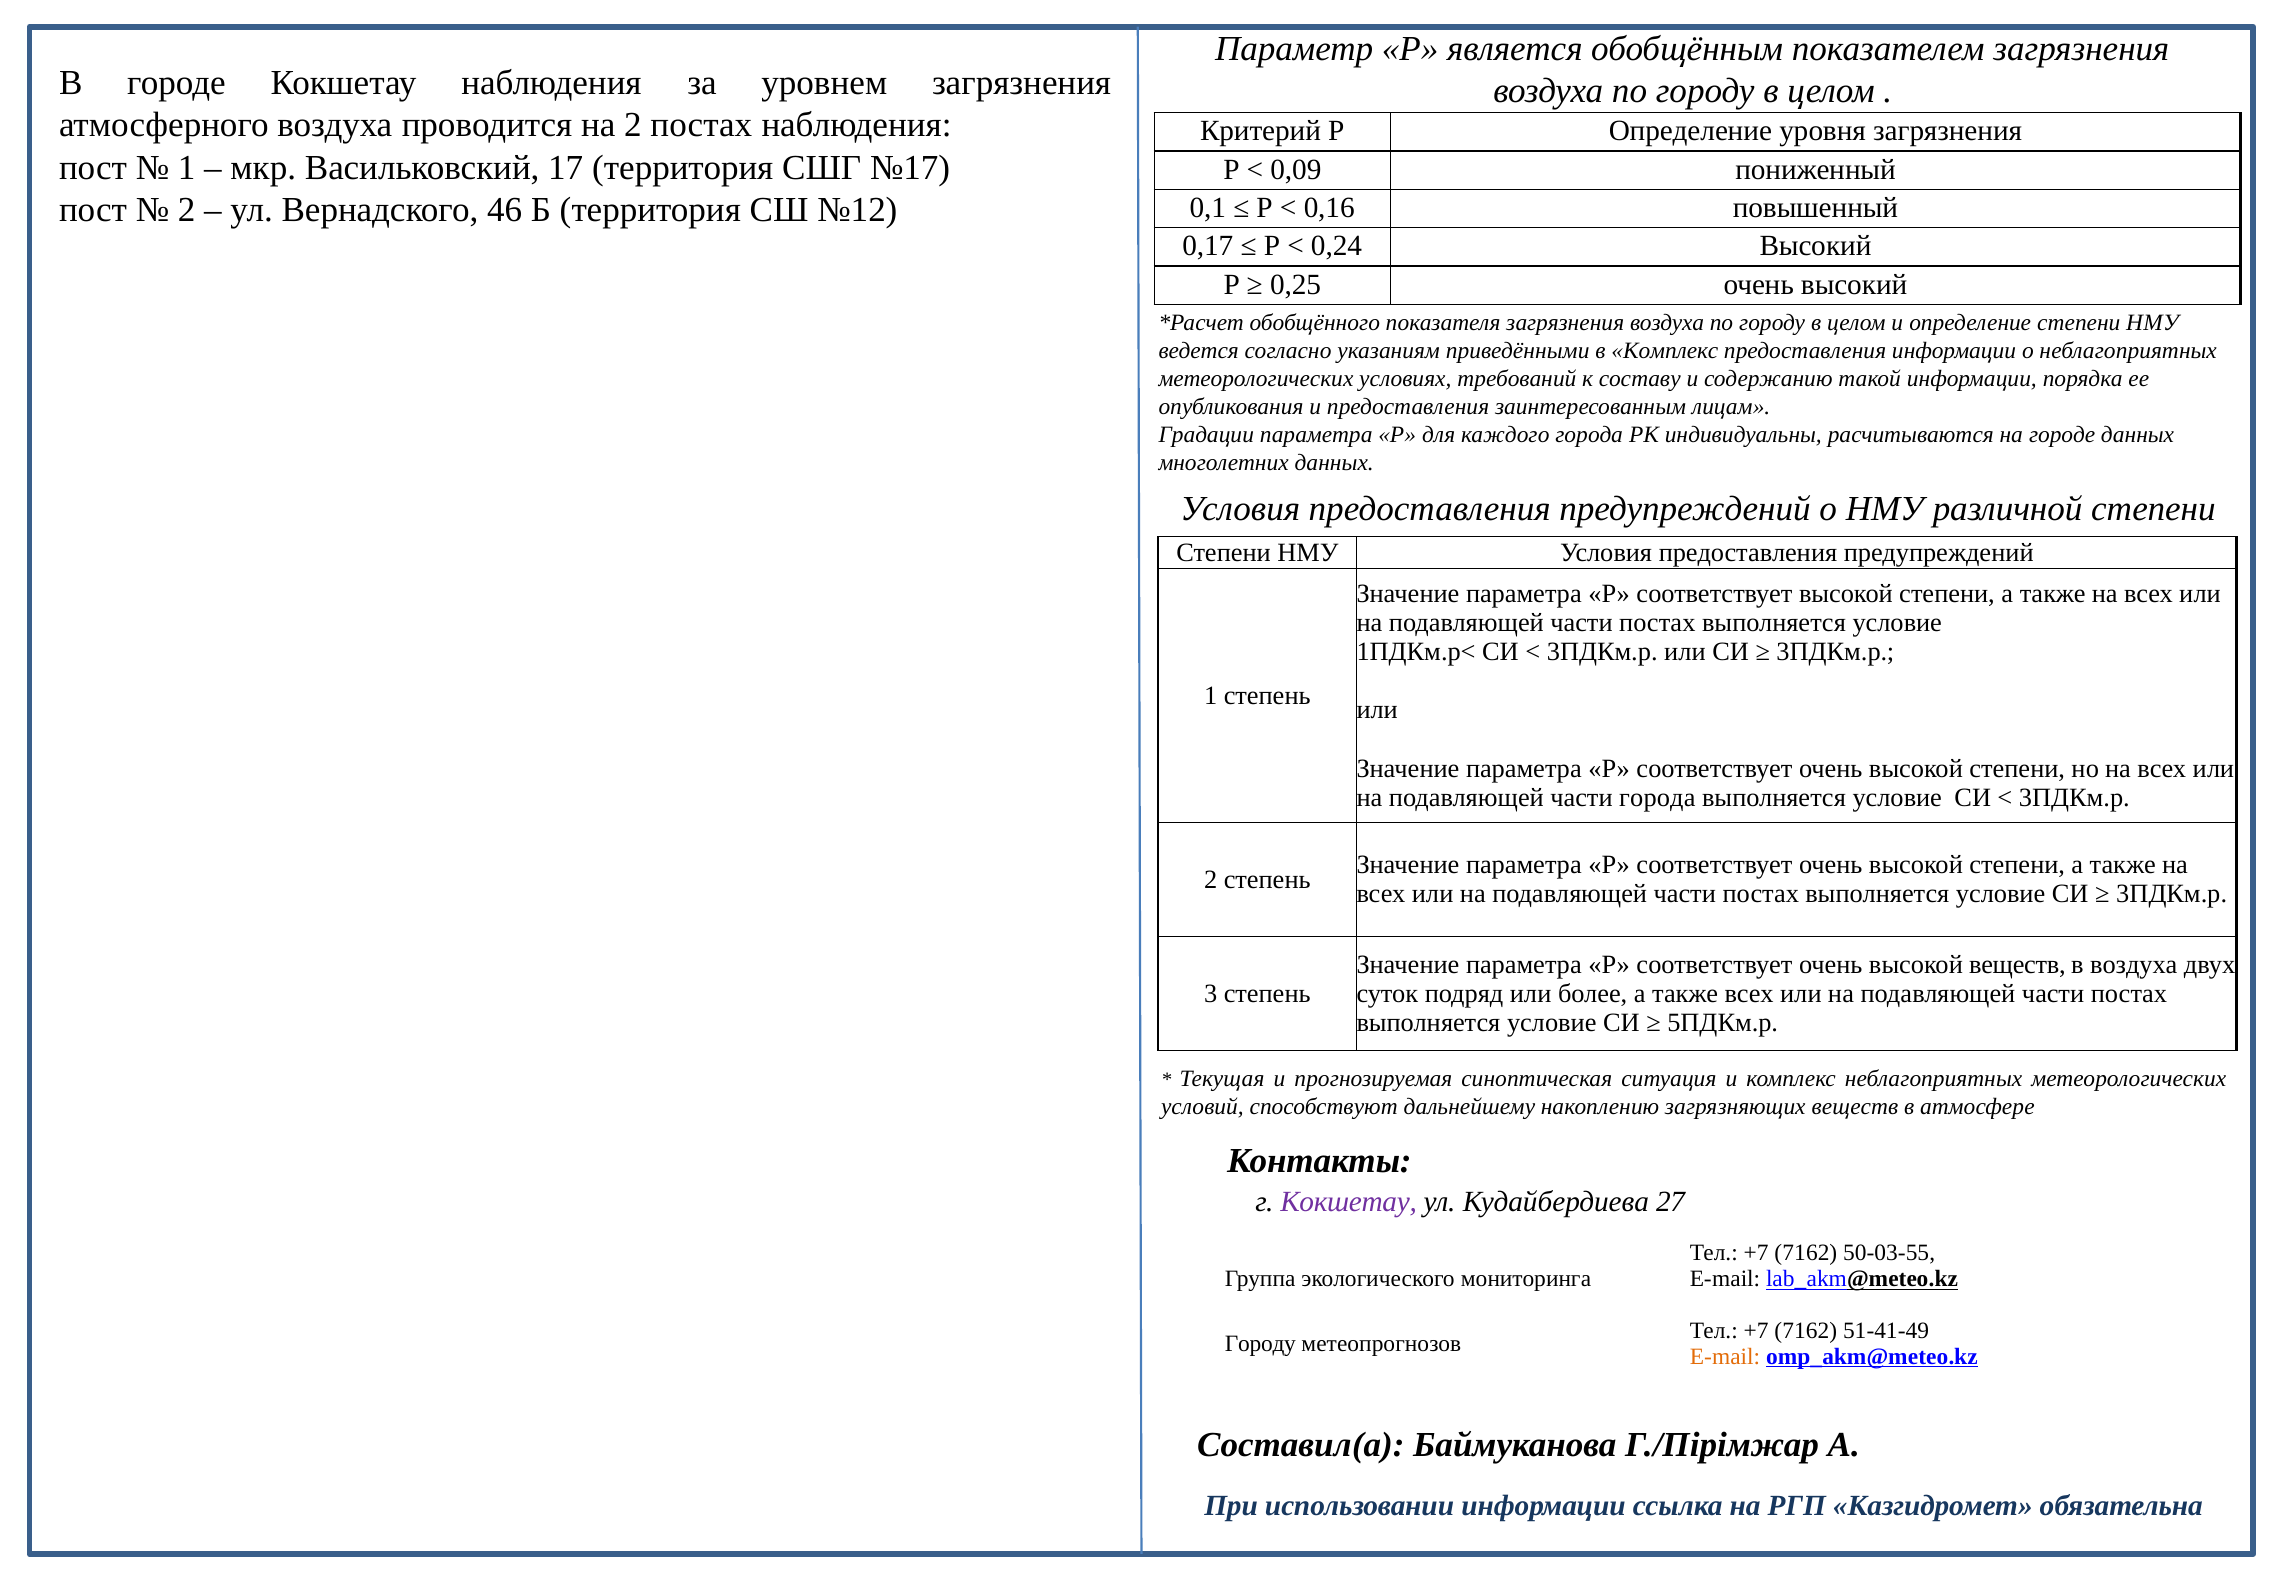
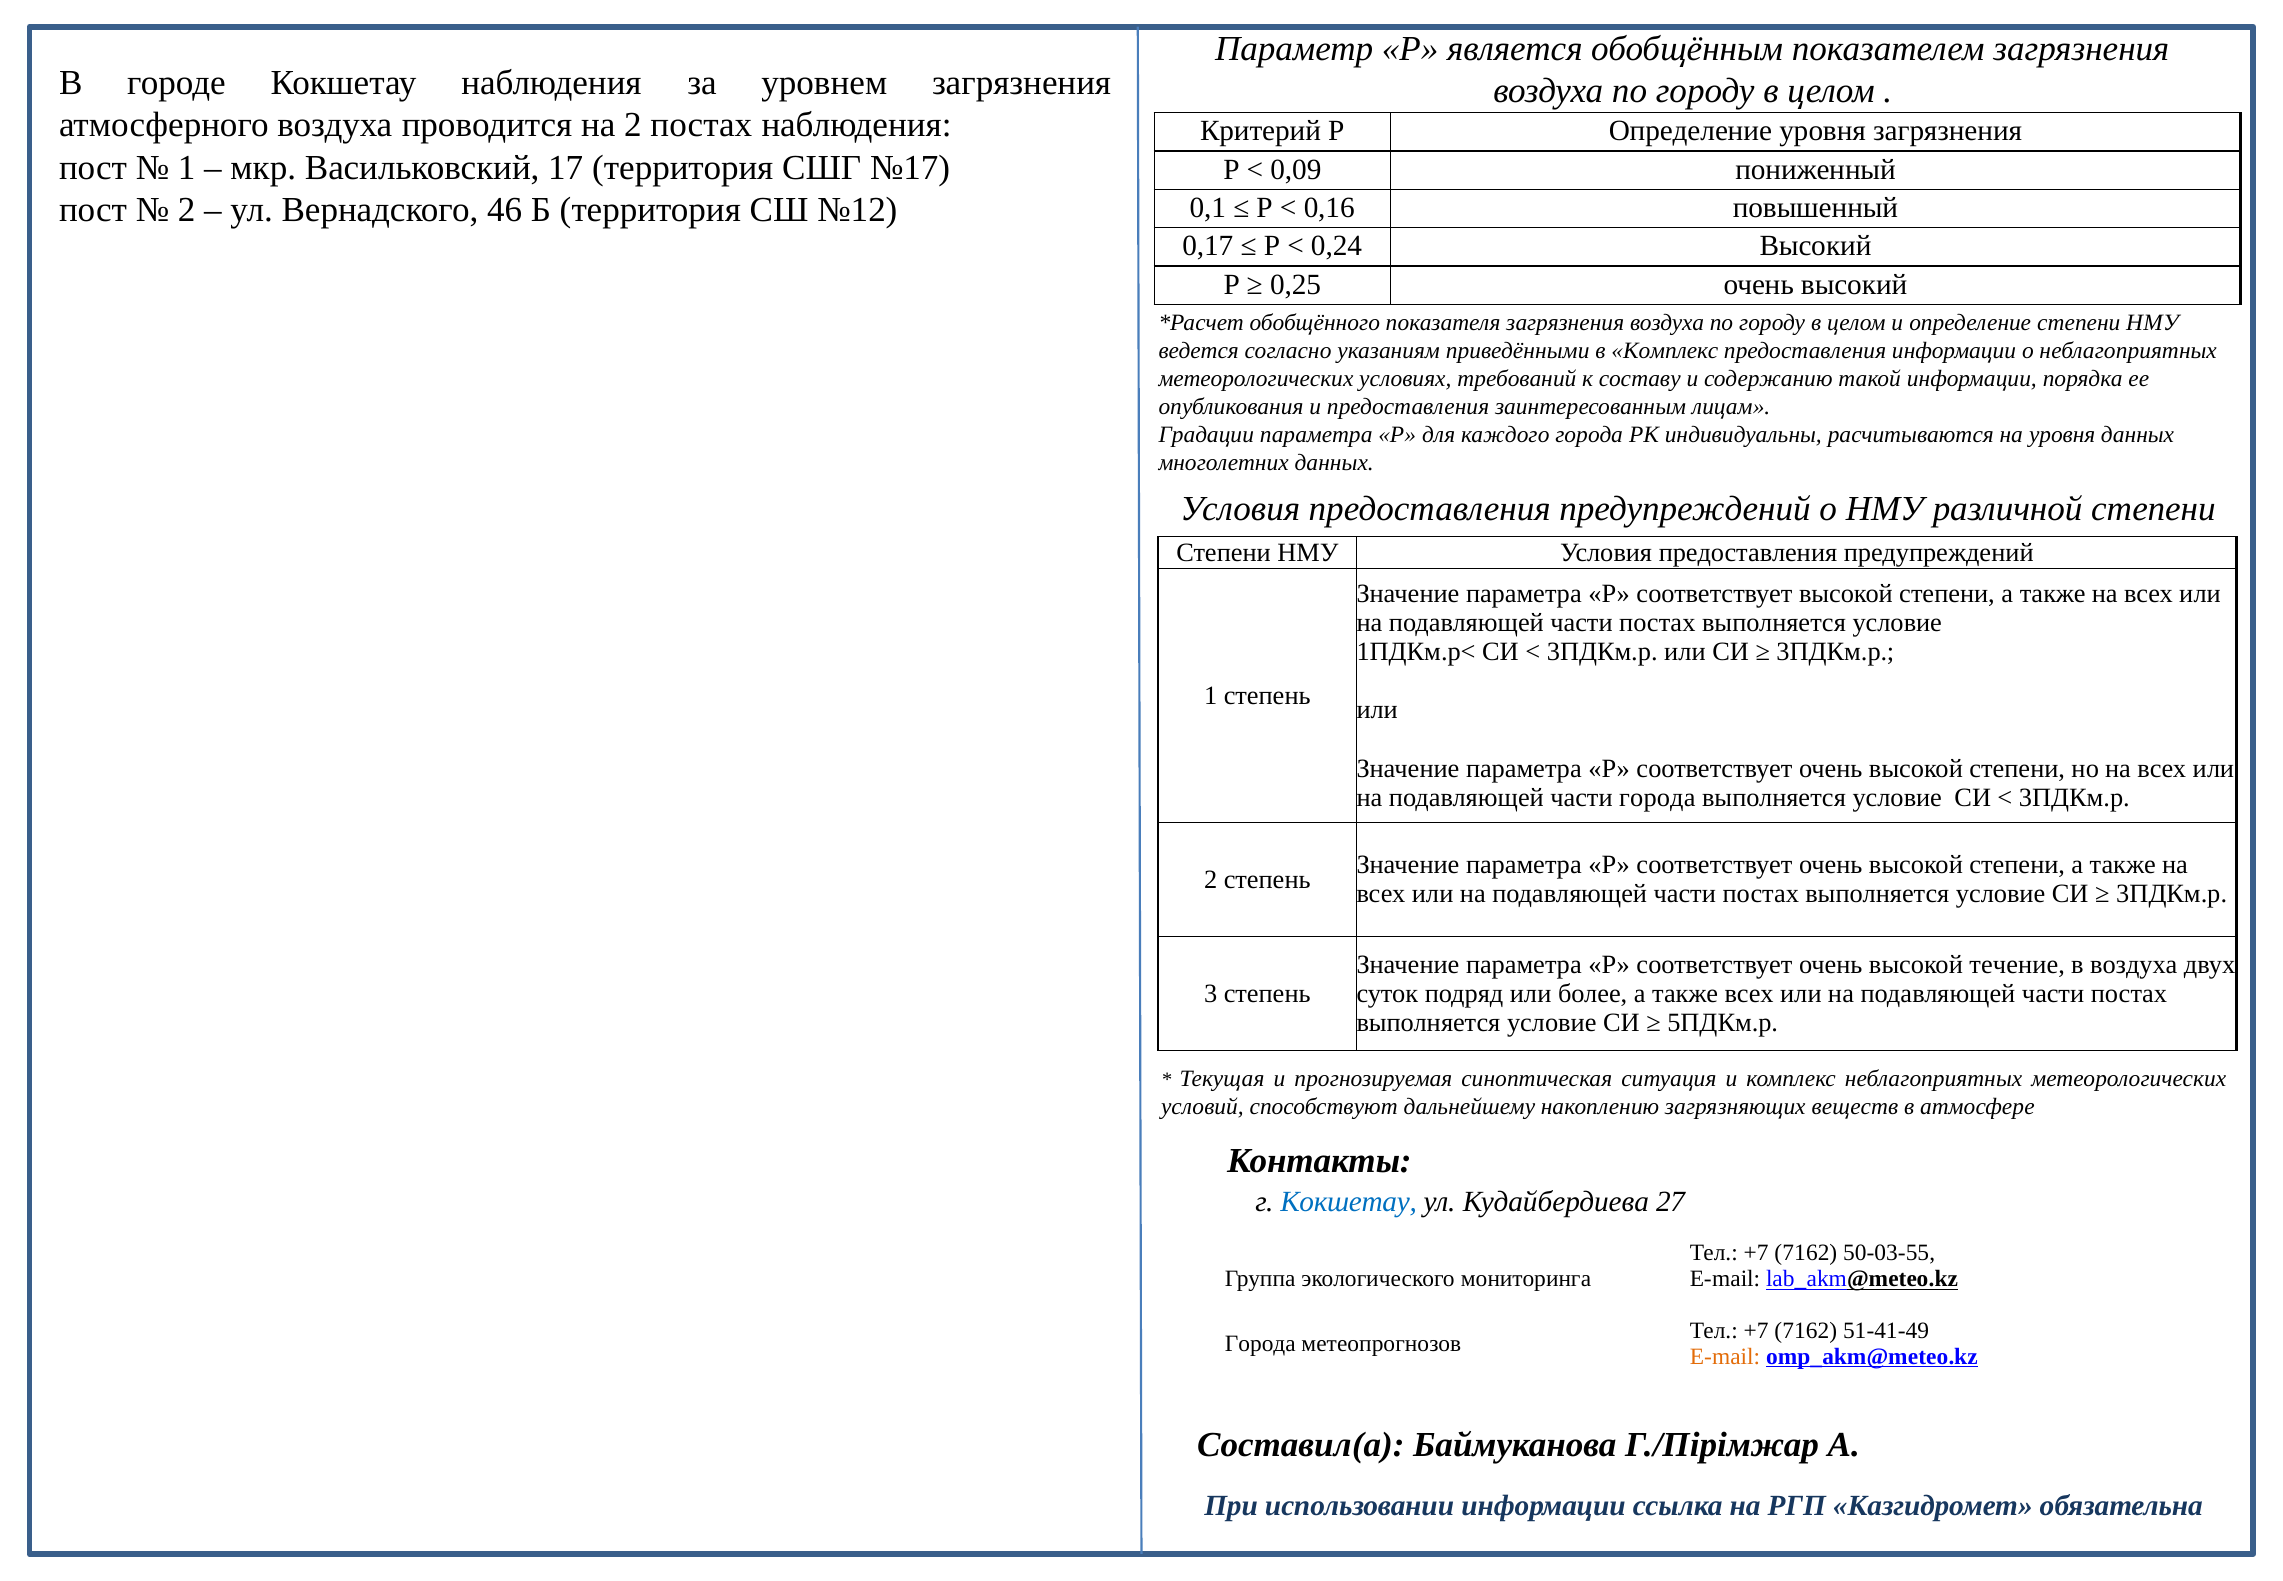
на городе: городе -> уровня (2062, 435)
высокой веществ: веществ -> течение (2017, 964)
Кокшетау colour: purple -> blue (1349, 1202)
Городу: Городу -> Города (1260, 1343)
